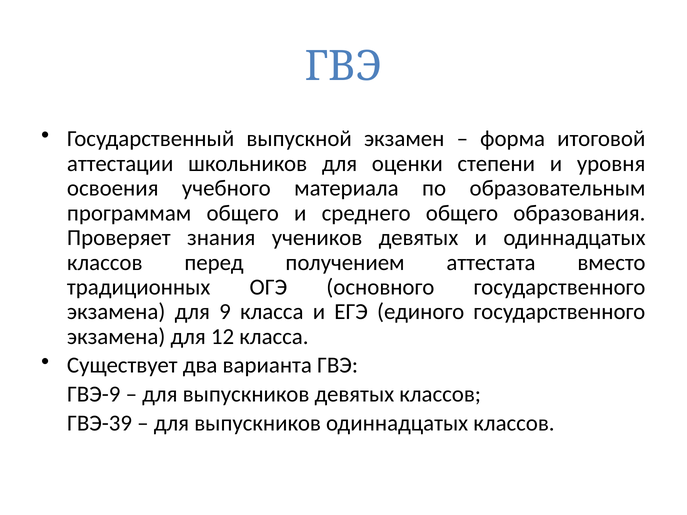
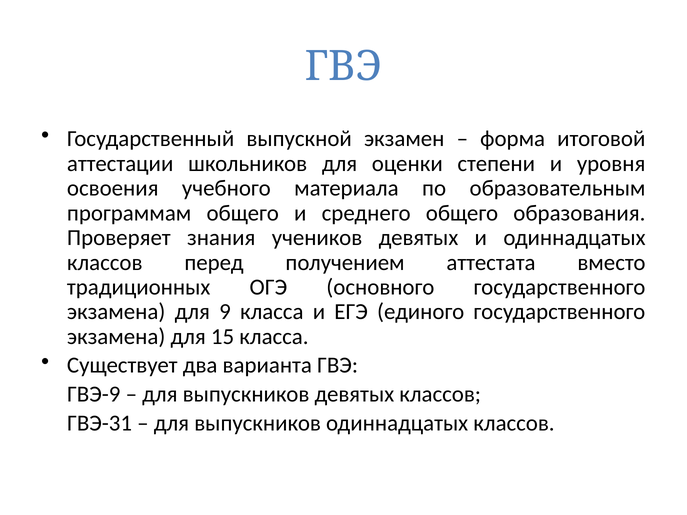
12: 12 -> 15 (223, 337)
ГВЭ-39: ГВЭ-39 -> ГВЭ-31 (100, 423)
